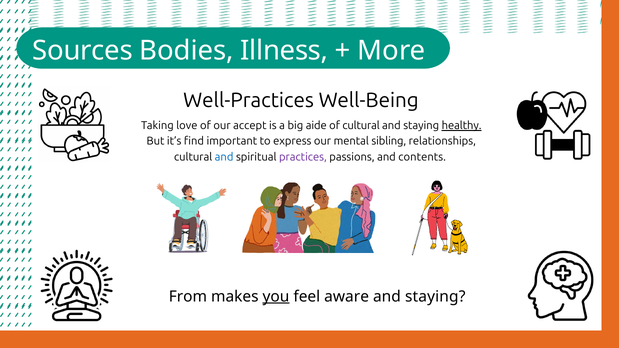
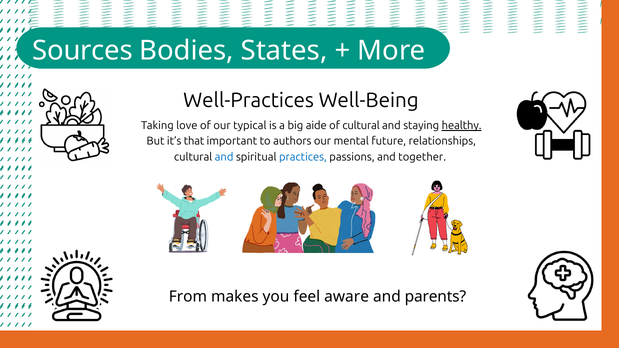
Illness: Illness -> States (284, 51)
accept: accept -> typical (250, 126)
find: find -> that (194, 141)
express: express -> authors (292, 141)
sibling: sibling -> future (389, 141)
practices colour: purple -> blue (303, 157)
contents: contents -> together (422, 157)
you underline: present -> none (276, 297)
staying: staying -> parents (435, 297)
